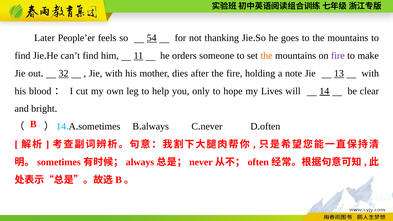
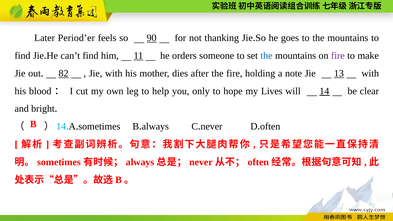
People’er: People’er -> Period’er (76, 38)
54: 54 -> 90 (152, 38)
the colour: orange -> blue (267, 56)
32: 32 -> 82 (64, 73)
